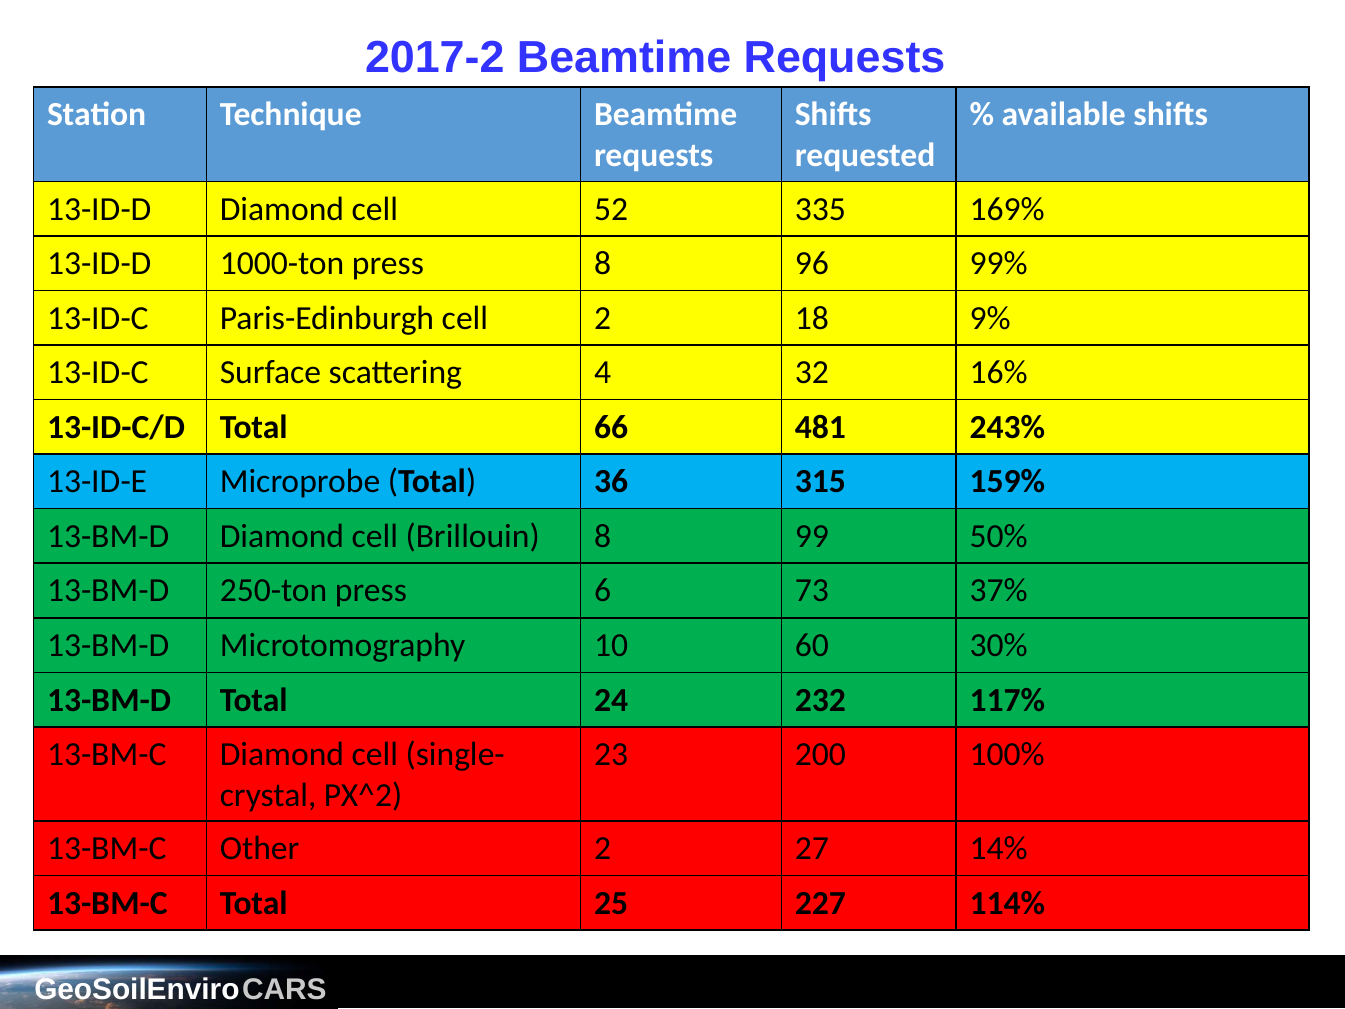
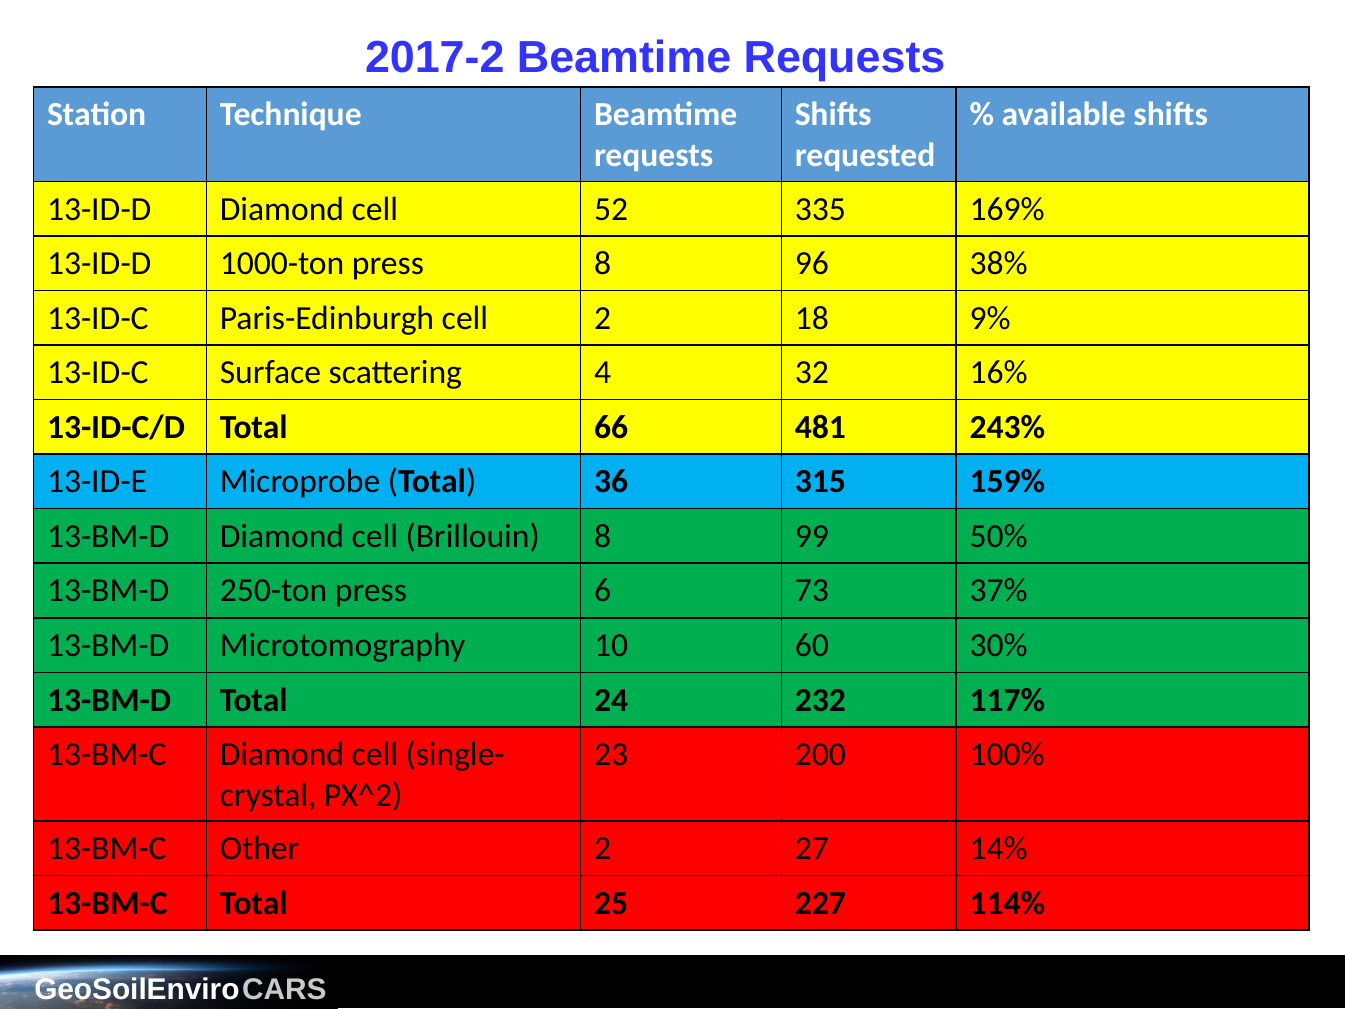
99%: 99% -> 38% (999, 263)
